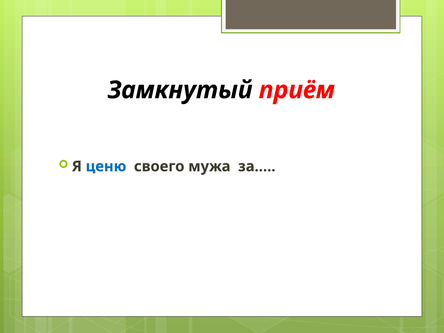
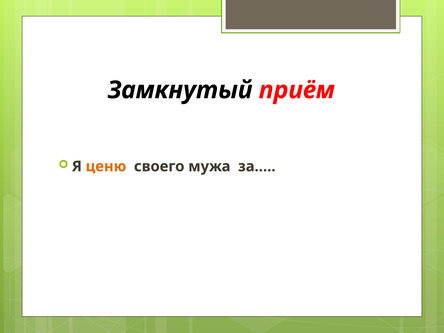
ценю colour: blue -> orange (106, 166)
